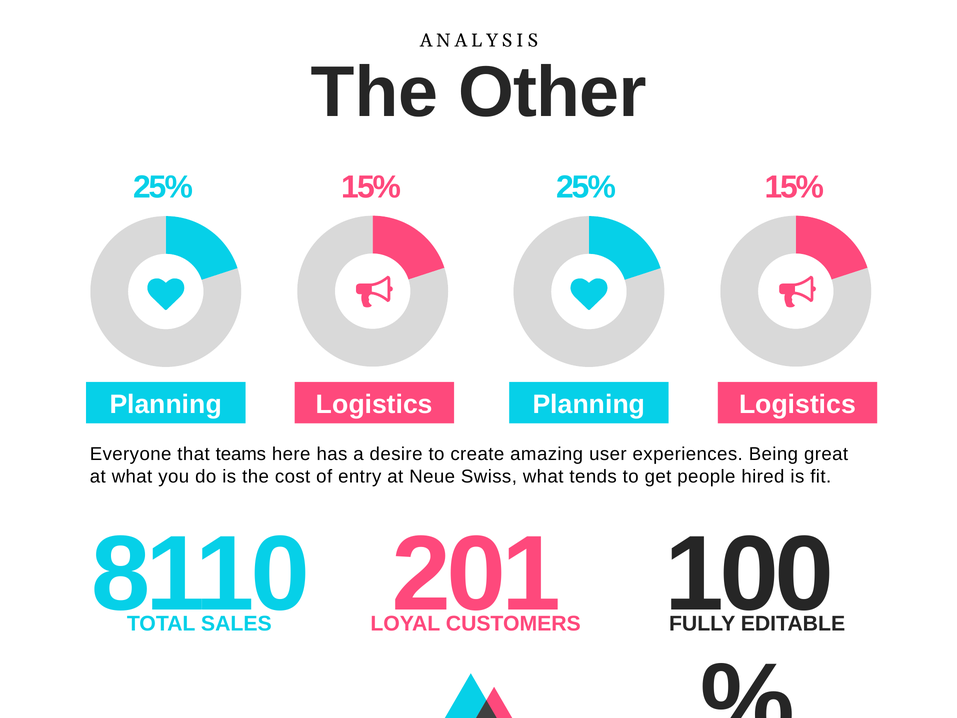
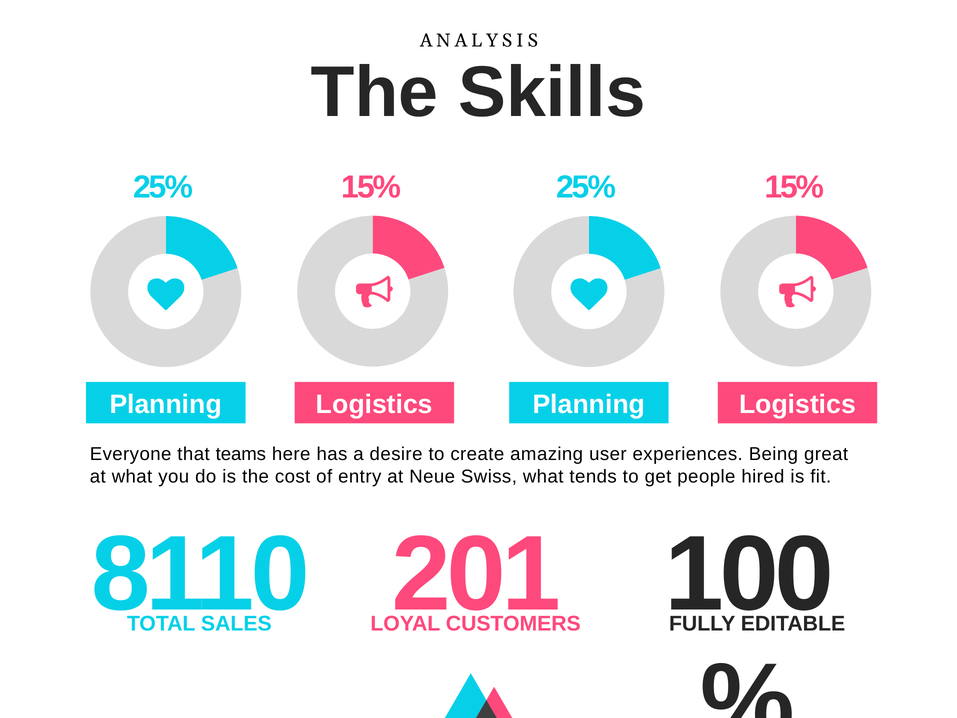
Other: Other -> Skills (552, 92)
